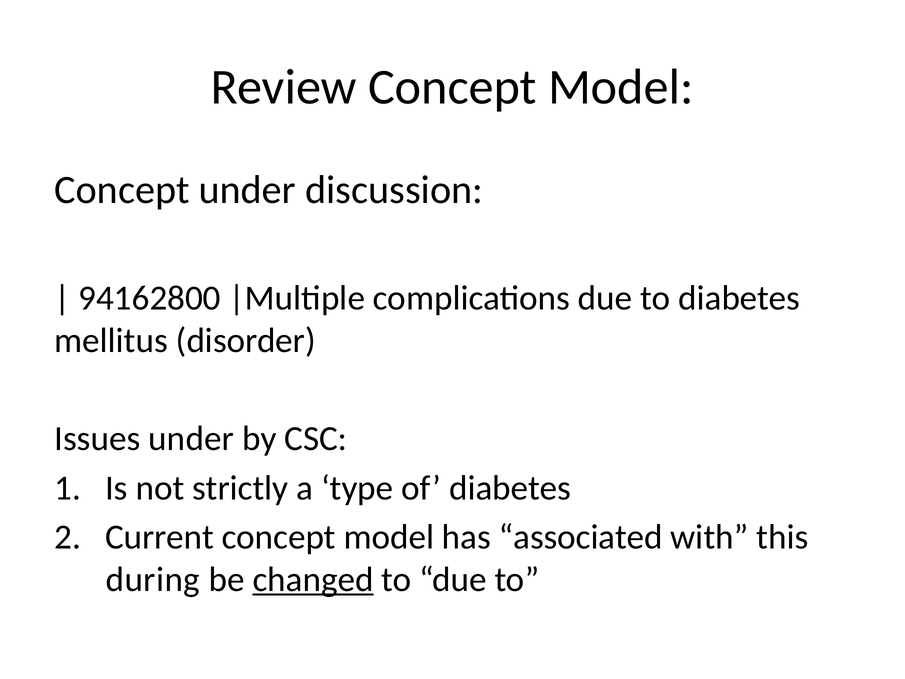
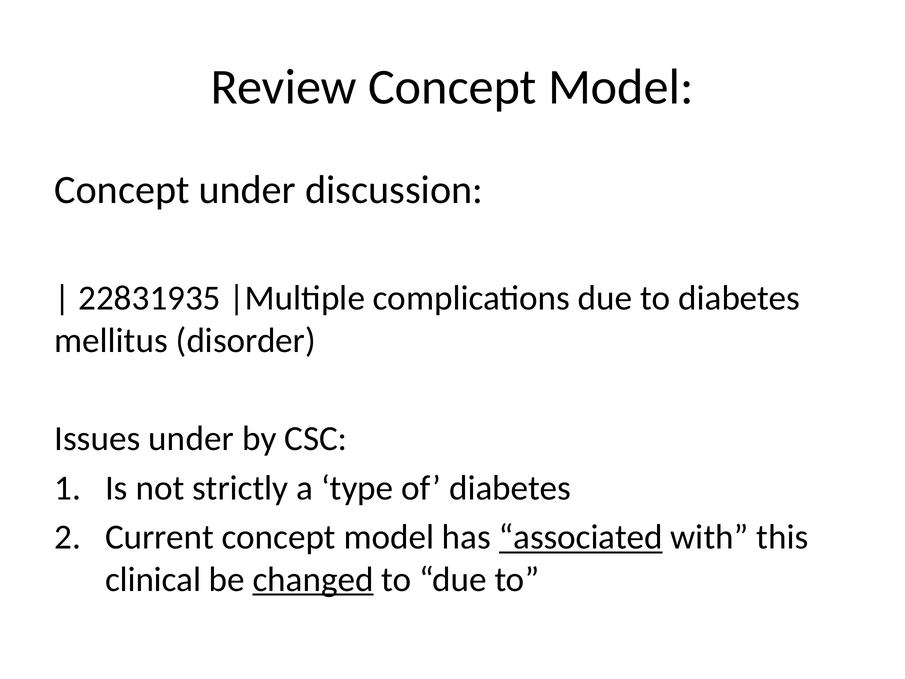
94162800: 94162800 -> 22831935 (150, 298)
associated underline: none -> present (581, 537)
during: during -> clinical (153, 579)
